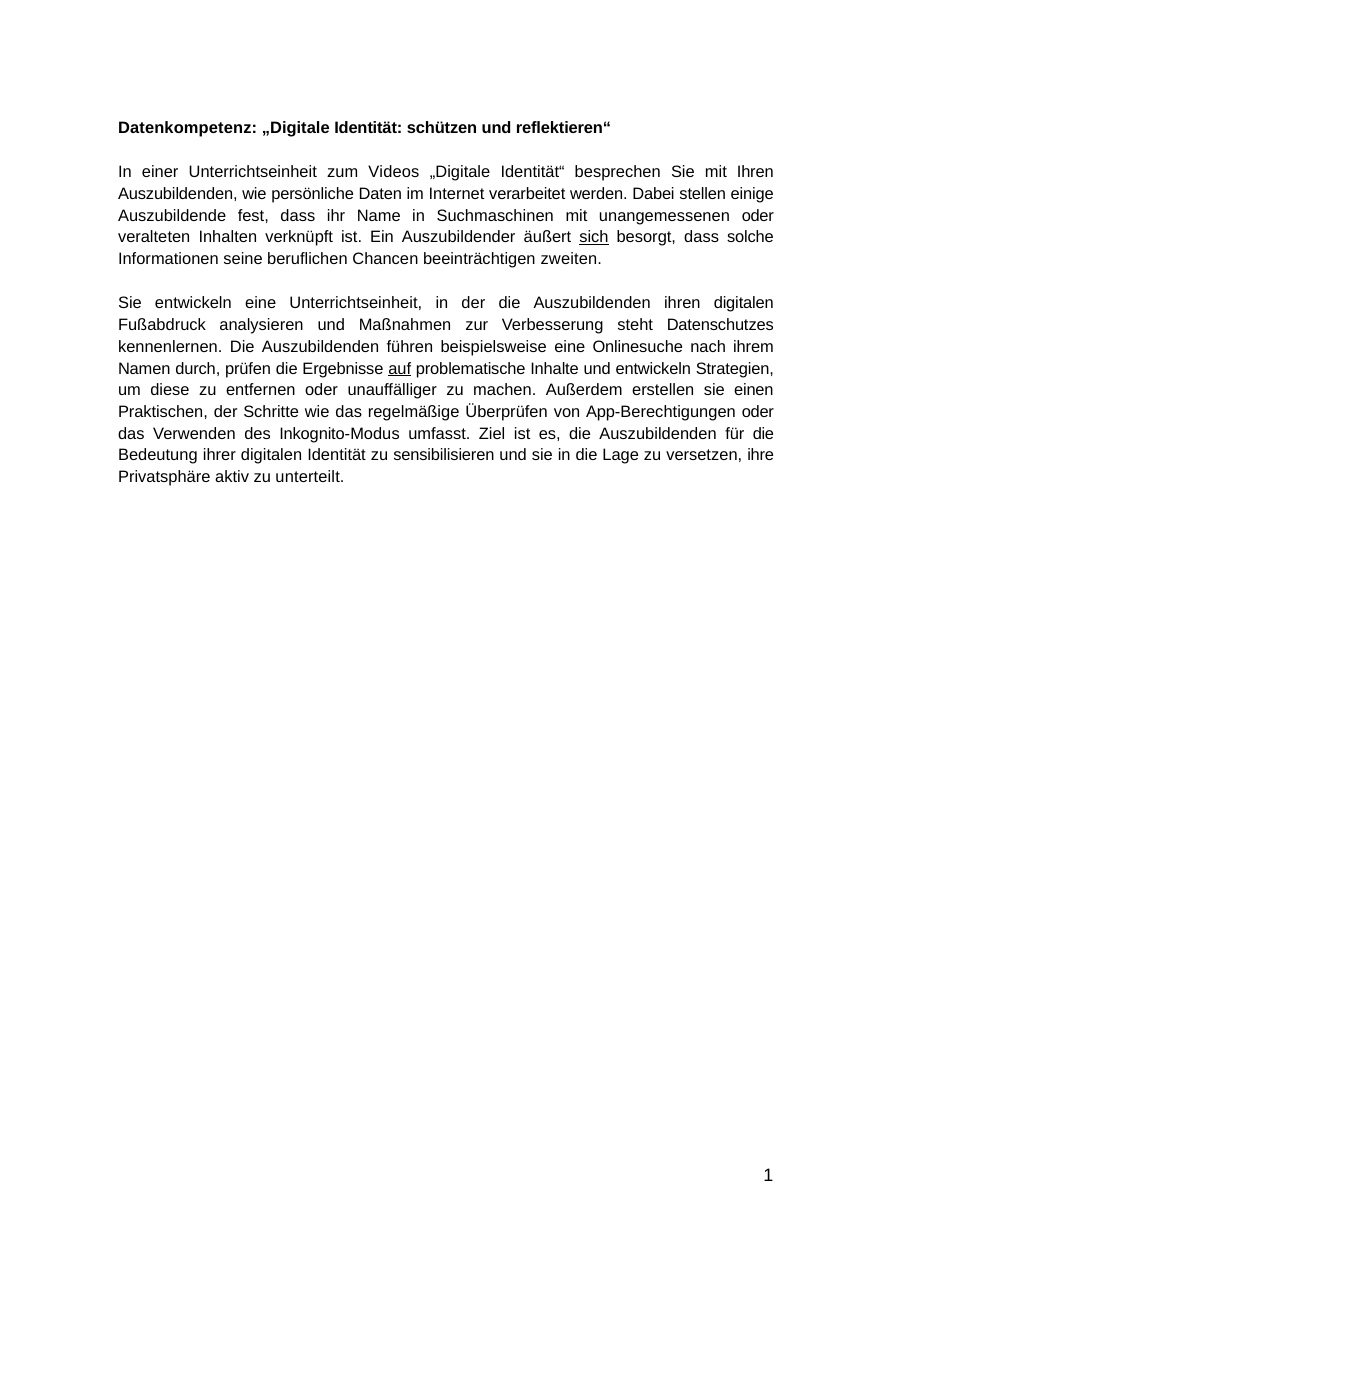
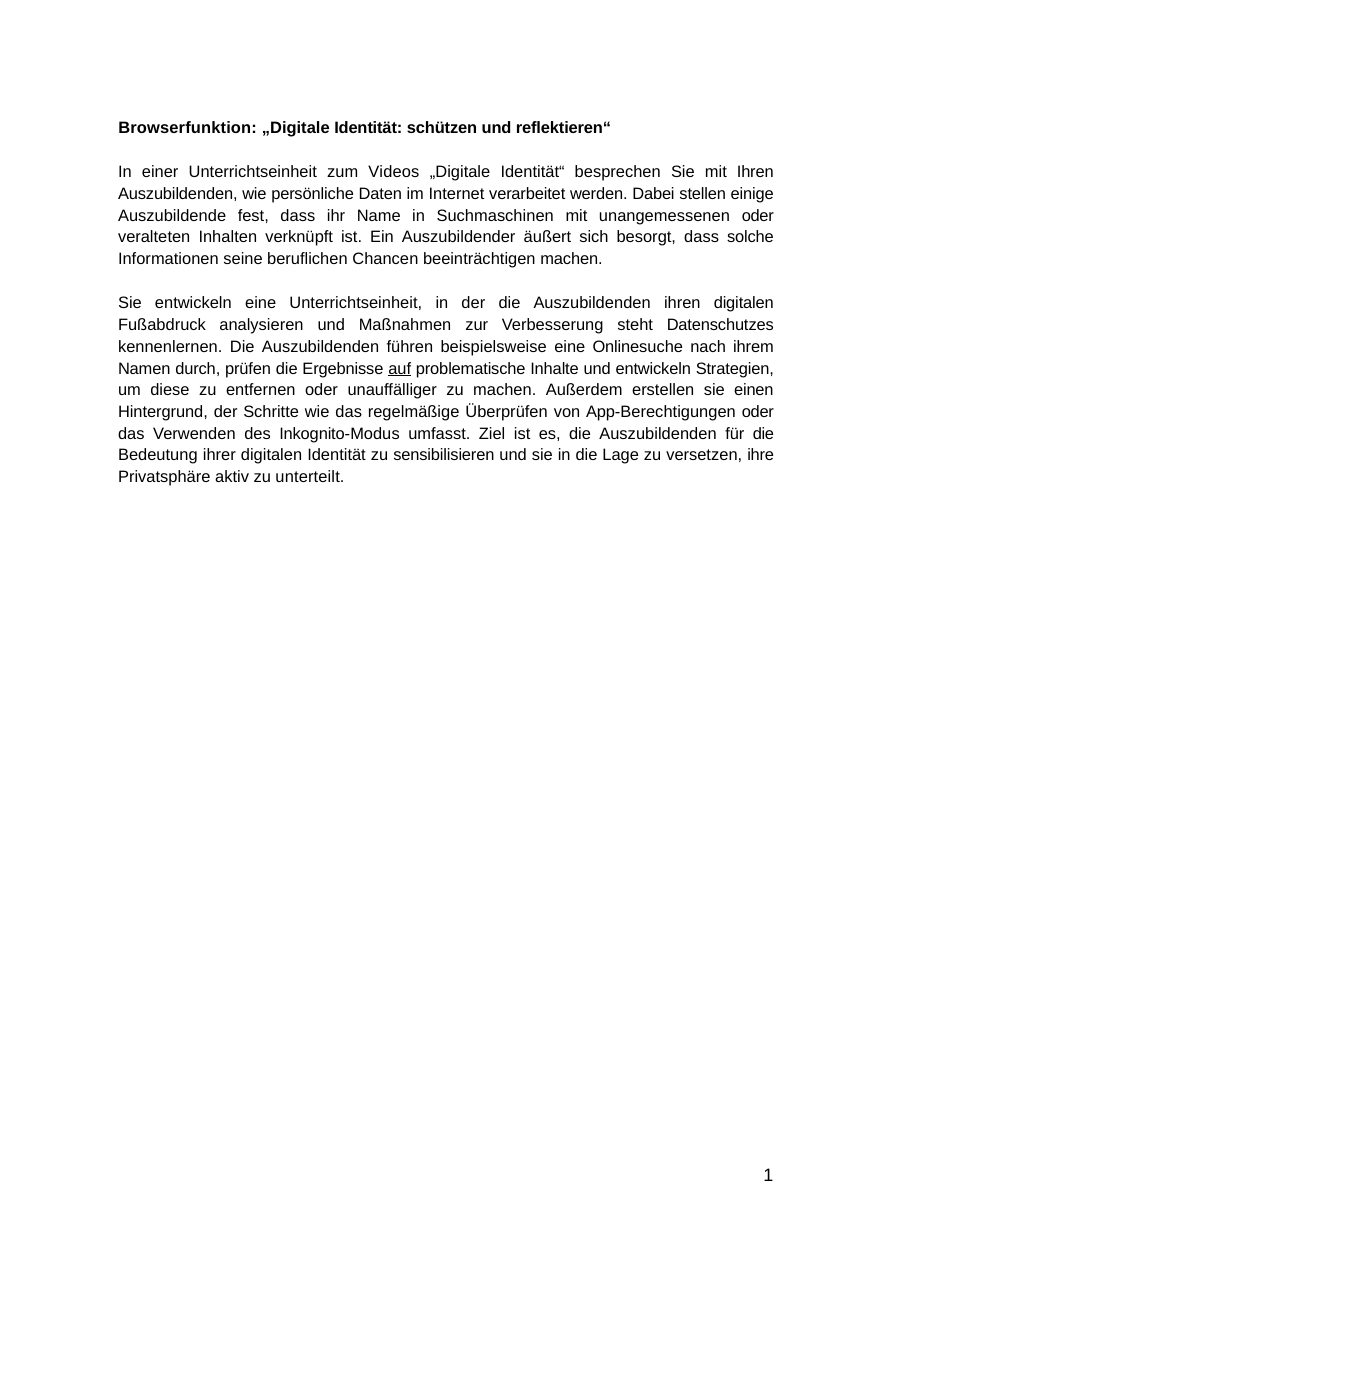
Datenkompetenz: Datenkompetenz -> Browserfunktion (188, 128)
sich underline: present -> none (594, 238)
beeinträchtigen zweiten: zweiten -> machen (571, 259)
Praktischen: Praktischen -> Hintergrund (163, 412)
